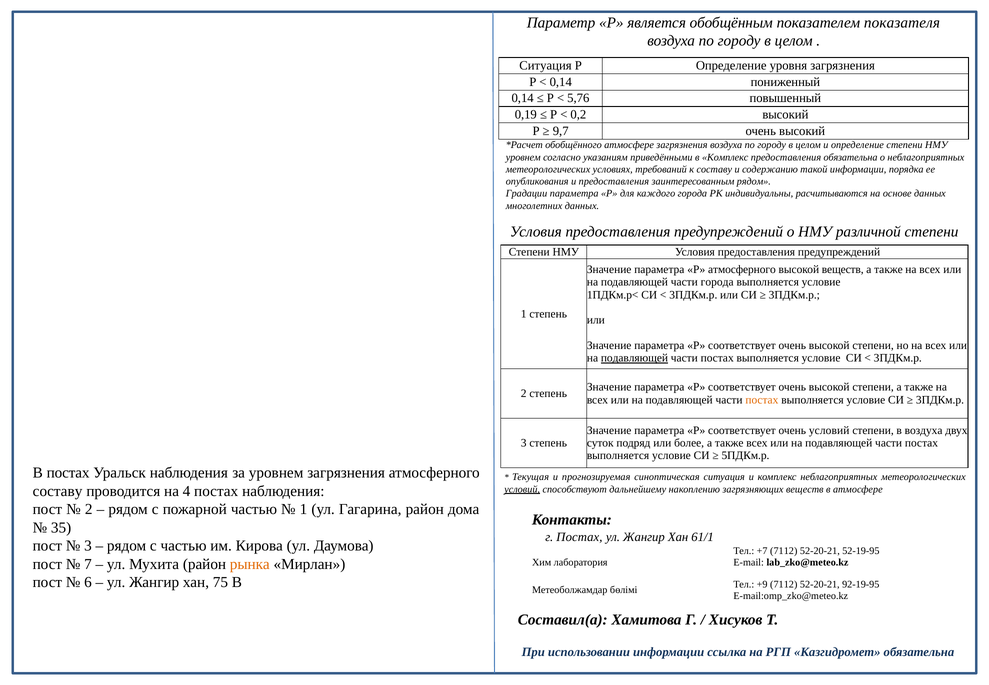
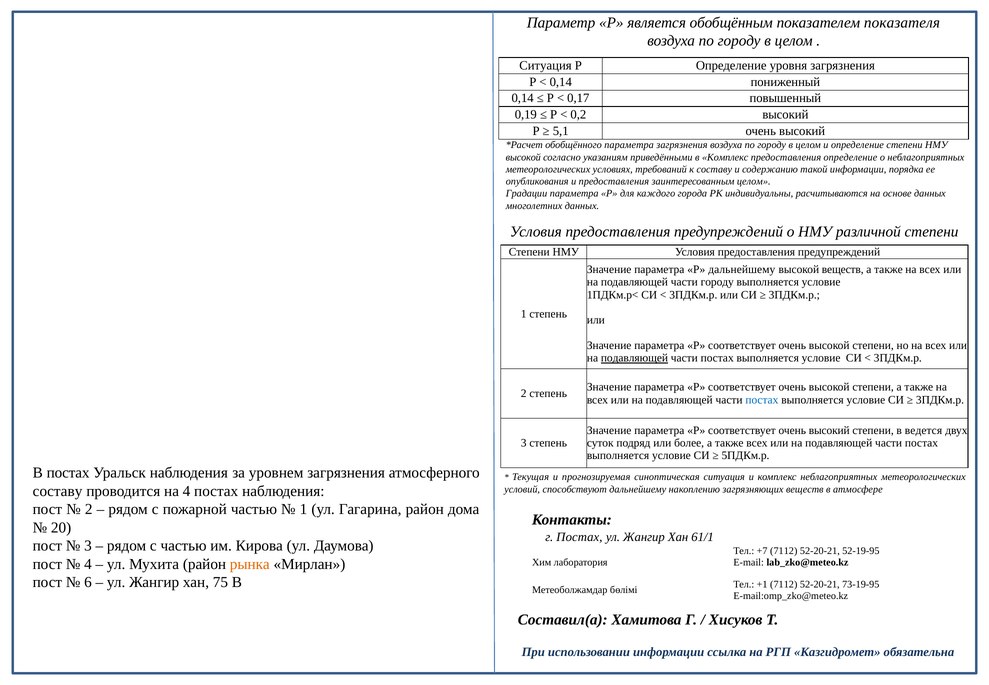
5,76: 5,76 -> 0,17 (578, 98)
9,7: 9,7 -> 5,1 (561, 131)
обобщённого атмосфере: атмосфере -> параметра (629, 145)
уровнем: уровнем -> высокой (523, 157)
предоставления обязательна: обязательна -> определение (850, 157)
заинтересованным рядом: рядом -> целом (754, 181)
Р атмосферного: атмосферного -> дальнейшему (742, 269)
части города: города -> городу (717, 282)
постах colour: orange -> blue (762, 400)
соответствует очень условий: условий -> высокий (829, 430)
в воздуха: воздуха -> ведется (923, 430)
условий underline: present -> none (522, 489)
35: 35 -> 20 (61, 527)
7: 7 -> 4 (88, 564)
+9: +9 -> +1 (762, 584)
92-19-95: 92-19-95 -> 73-19-95 (861, 584)
